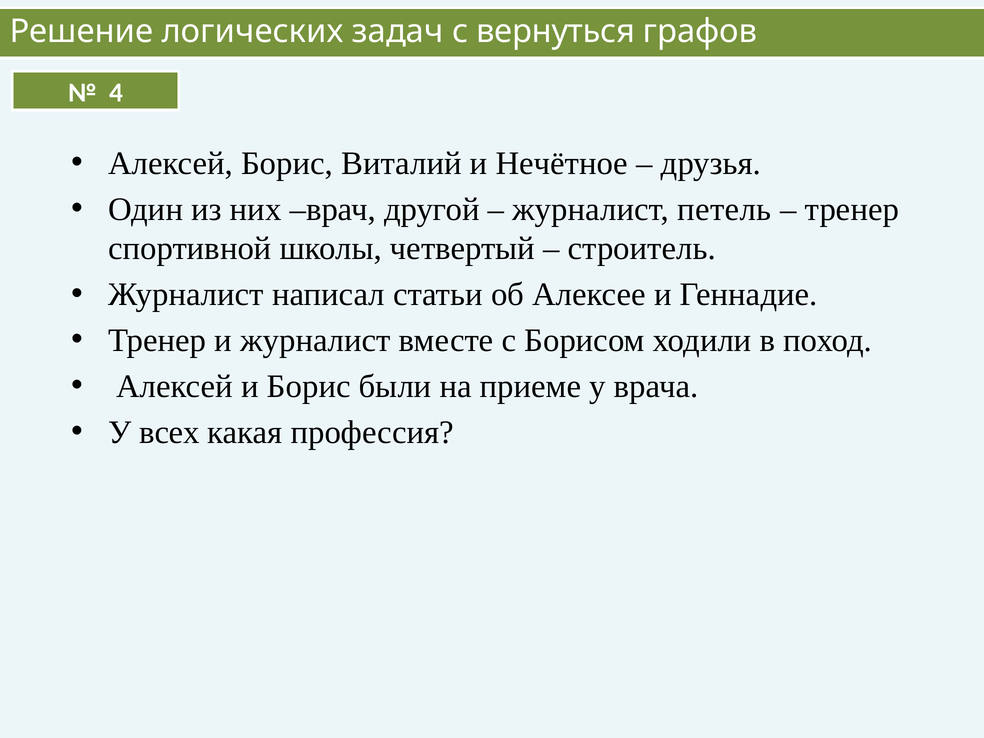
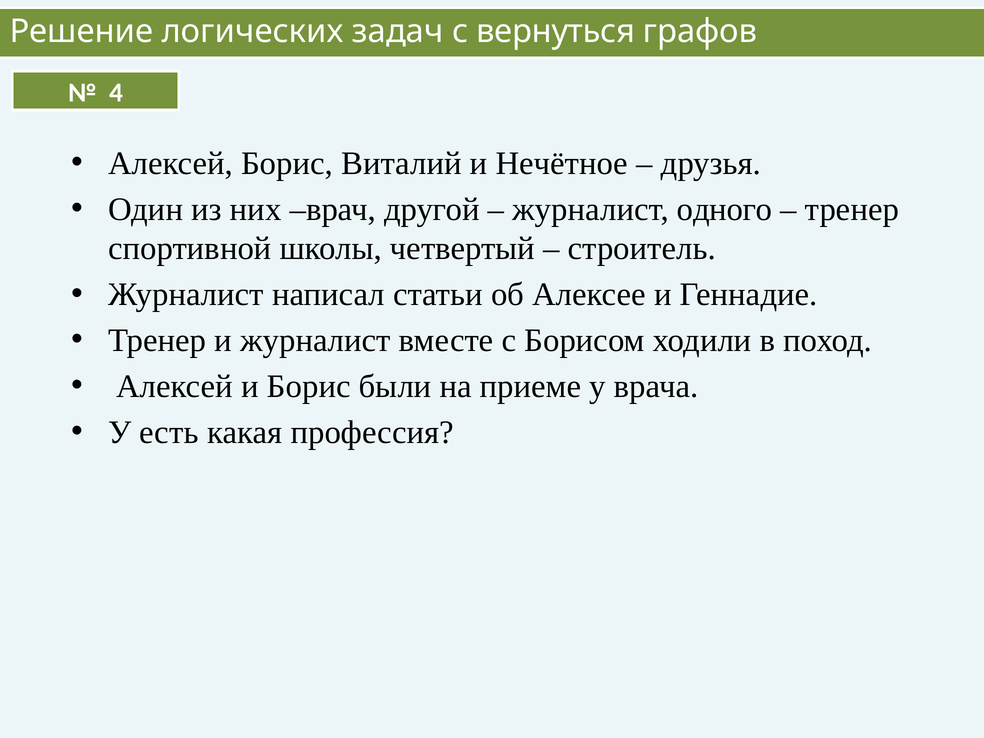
петель: петель -> одного (725, 209)
всех: всех -> есть (169, 432)
